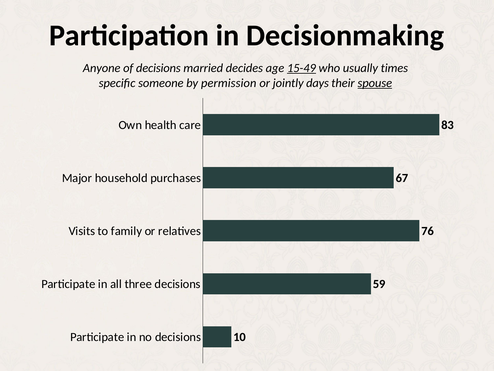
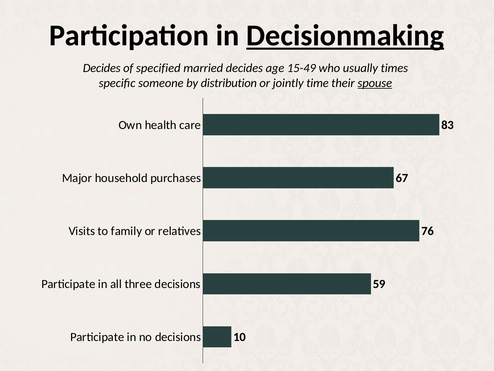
Decisionmaking underline: none -> present (345, 36)
Anyone: Anyone -> Decides (102, 68)
of decisions: decisions -> specified (158, 68)
15-49 underline: present -> none (301, 68)
permission: permission -> distribution (229, 83)
days: days -> time (318, 83)
